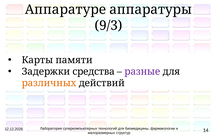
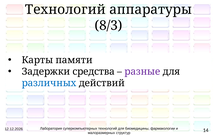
Аппаратуре: Аппаратуре -> Технологий (65, 10)
9/3: 9/3 -> 8/3 (108, 26)
различных colour: orange -> blue (49, 83)
